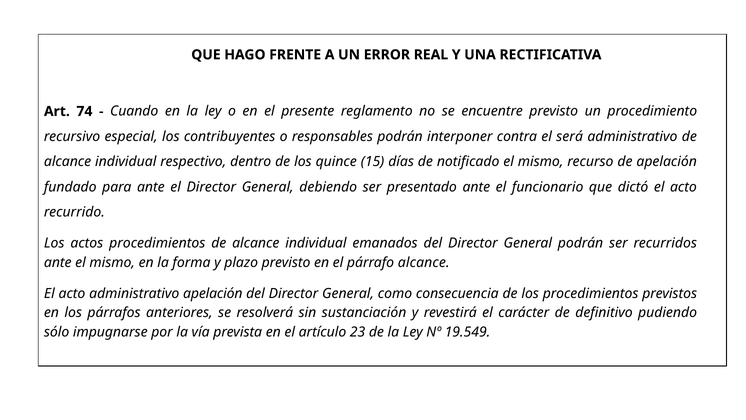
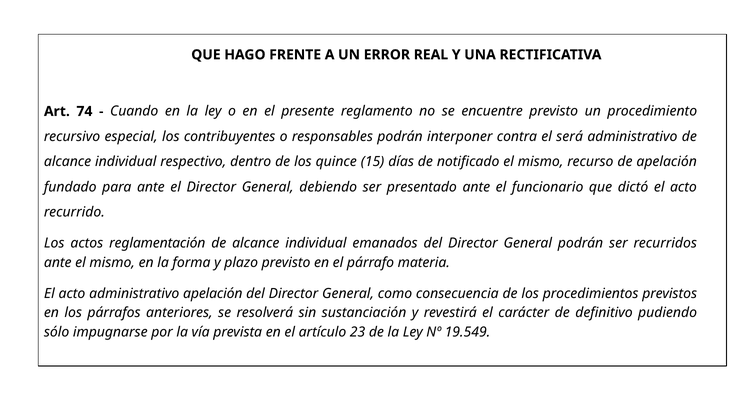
actos procedimientos: procedimientos -> reglamentación (157, 243)
párrafo alcance: alcance -> materia (424, 262)
